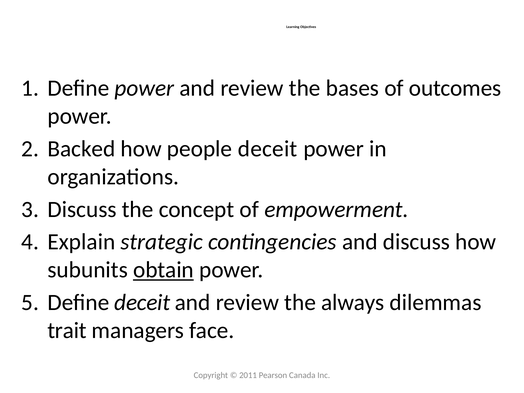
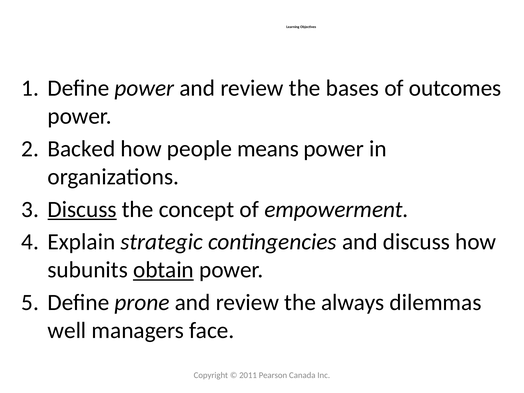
people deceit: deceit -> means (268, 149)
Discuss underline: none -> present (82, 209)
Define deceit: deceit -> prone (142, 303)
trait: trait -> well (67, 331)
